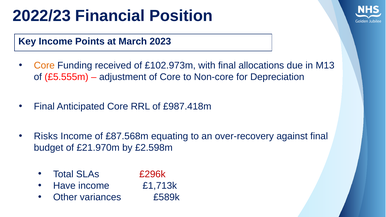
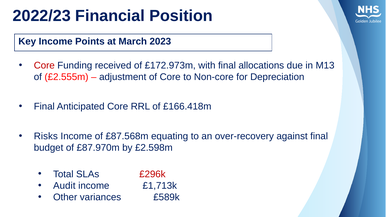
Core colour: orange -> red (44, 65)
£102.973m: £102.973m -> £172.973m (170, 65)
£5.555m: £5.555m -> £2.555m (66, 77)
£987.418m: £987.418m -> £166.418m (187, 107)
£21.970m: £21.970m -> £87.970m (98, 148)
Have: Have -> Audit (64, 186)
